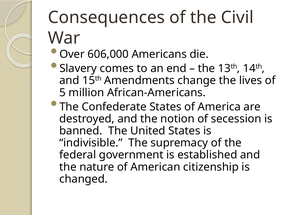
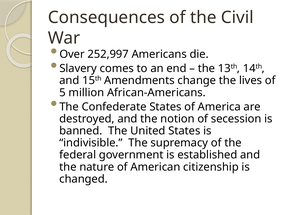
606,000: 606,000 -> 252,997 (108, 54)
